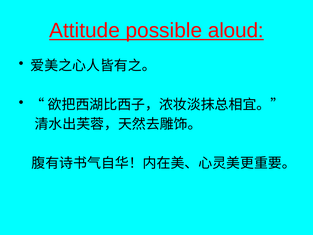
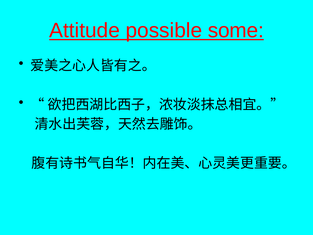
aloud: aloud -> some (236, 30)
